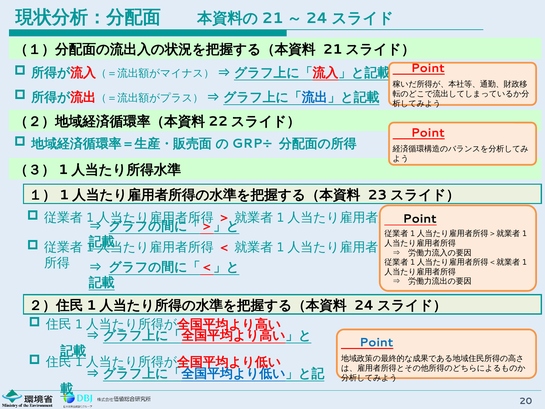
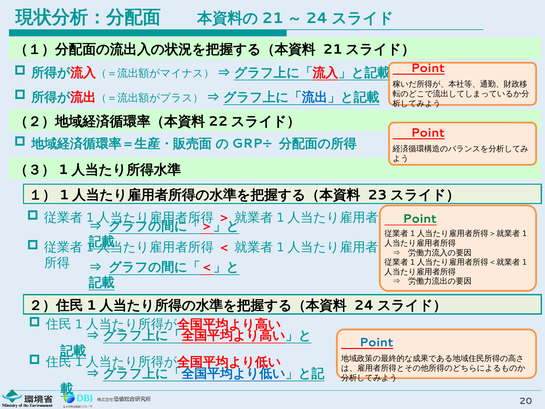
Point colour: black -> green (420, 219)
